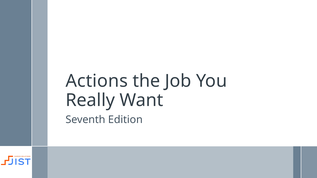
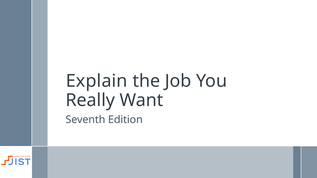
Actions: Actions -> Explain (97, 81)
